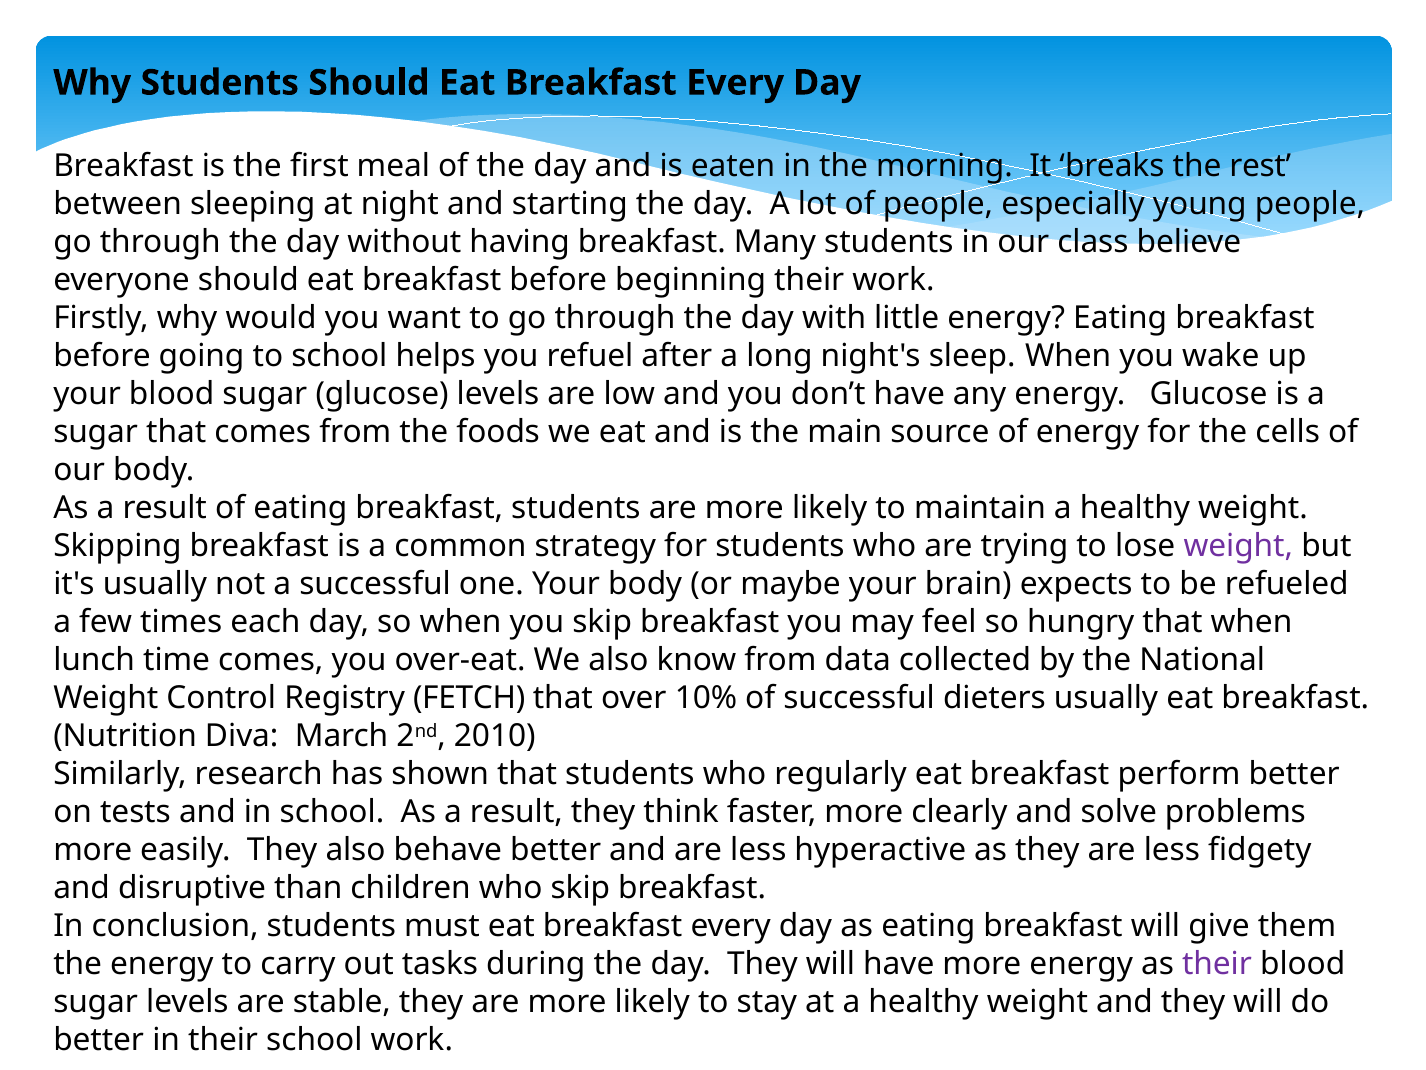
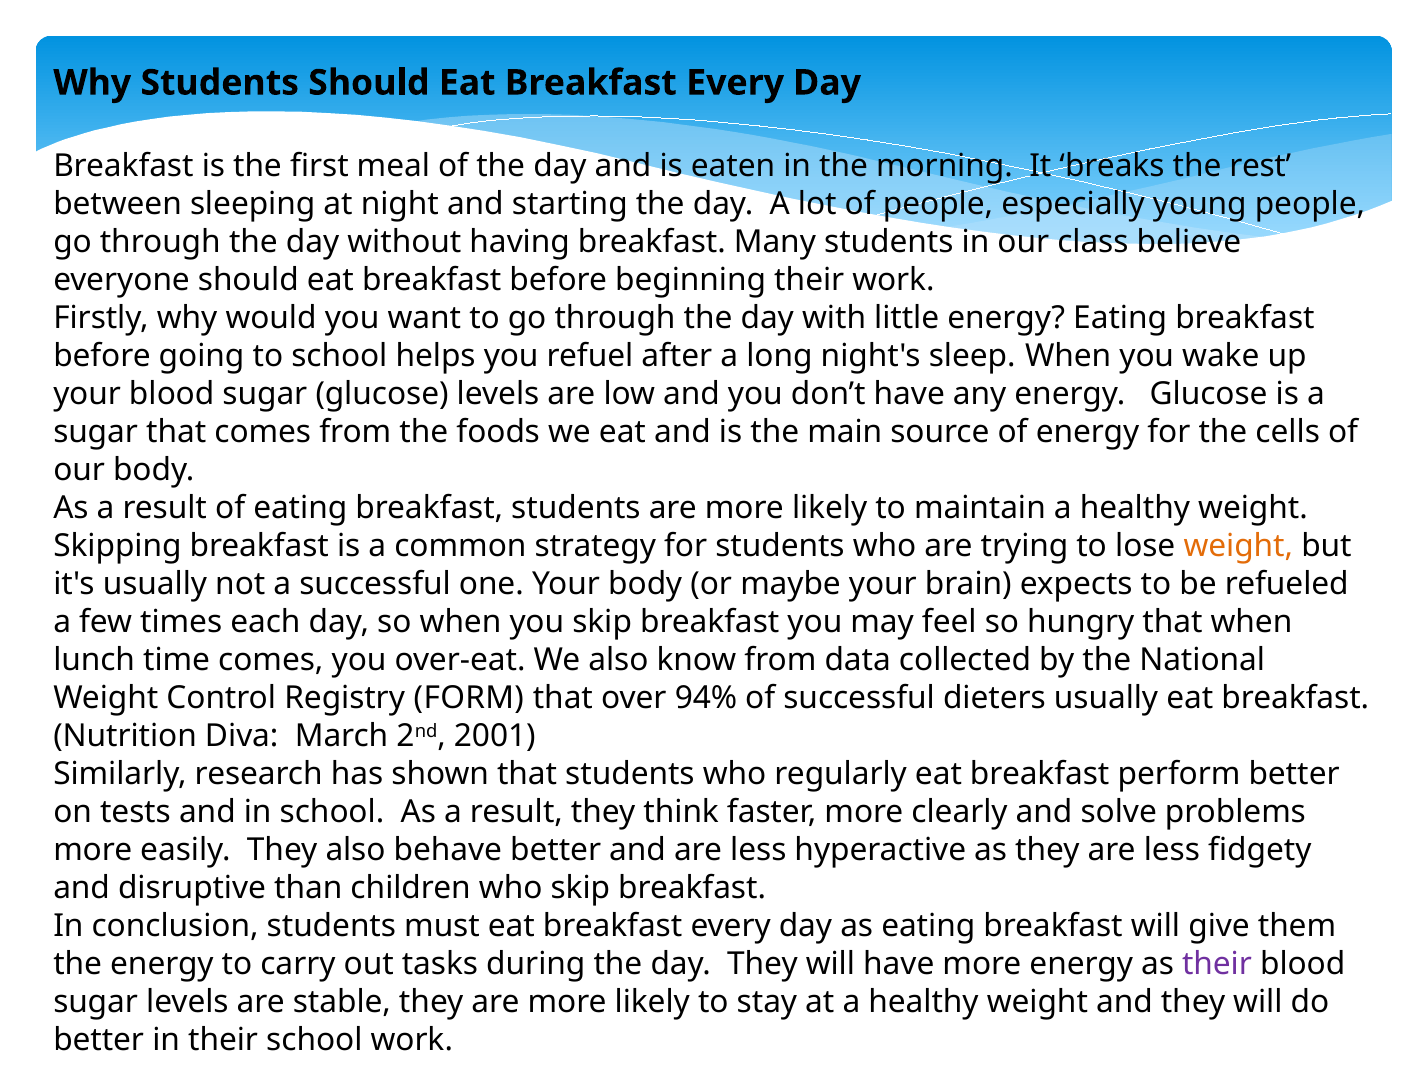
weight colour: purple -> orange (1238, 546)
FETCH: FETCH -> FORM (469, 698)
10%: 10% -> 94% (706, 698)
2010: 2010 -> 2001 (495, 736)
